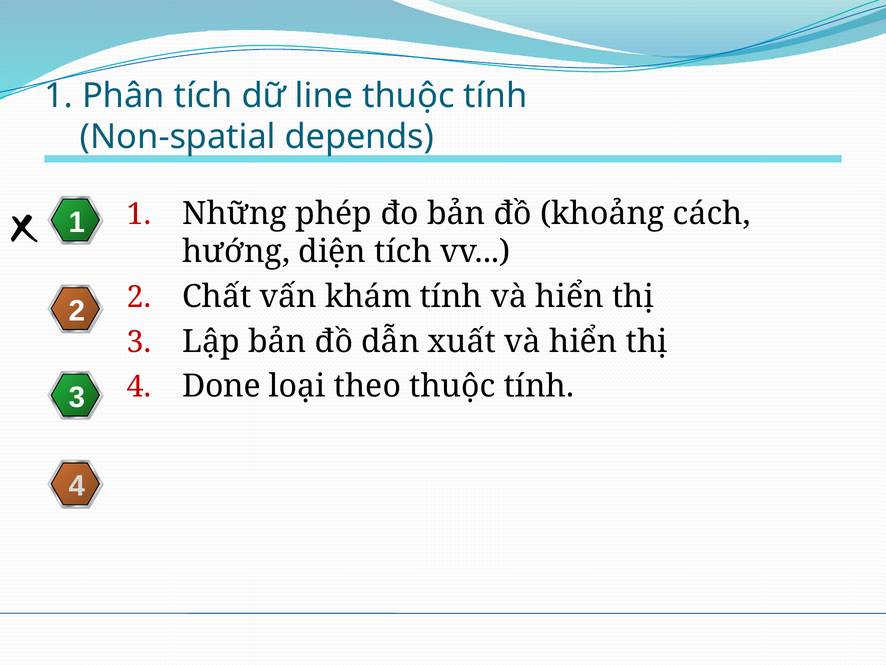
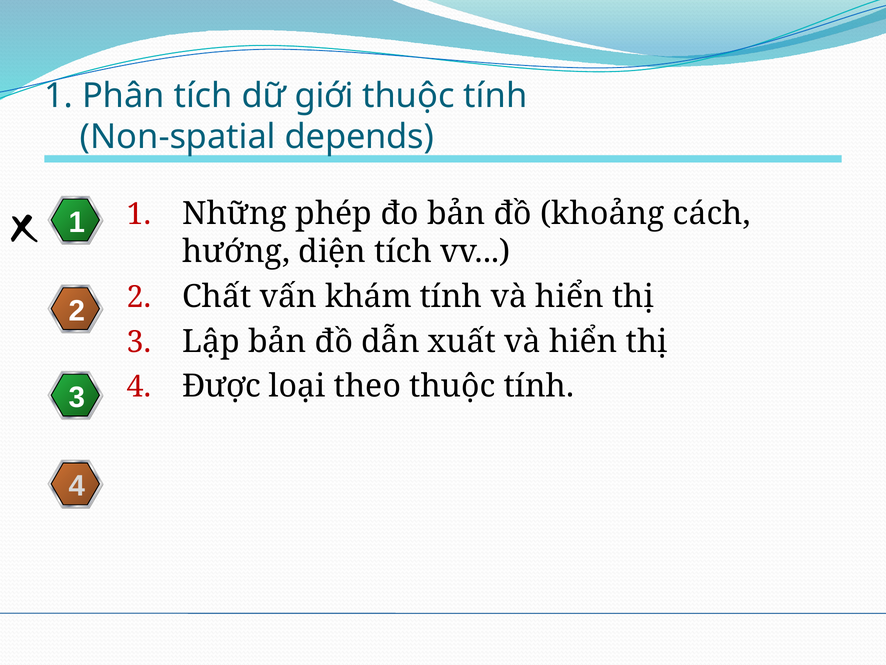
line: line -> giới (324, 96)
Done: Done -> Được (222, 386)
